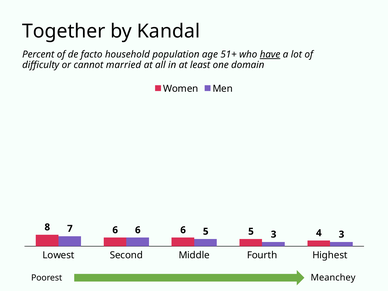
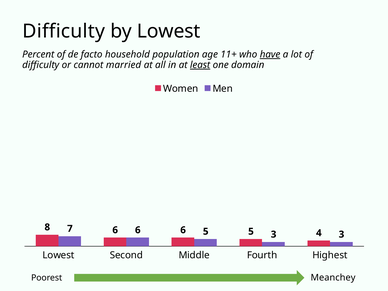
Together: Together -> Difficulty (64, 31)
by Kandal: Kandal -> Lowest (169, 31)
51+: 51+ -> 11+ (229, 54)
least underline: none -> present (200, 65)
